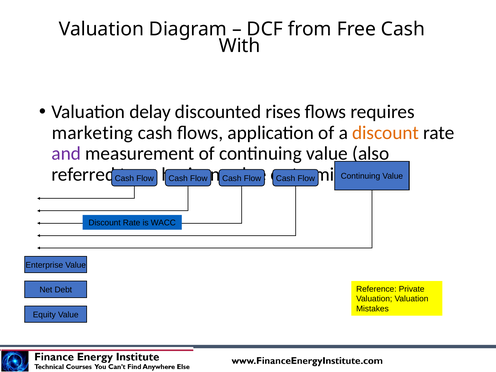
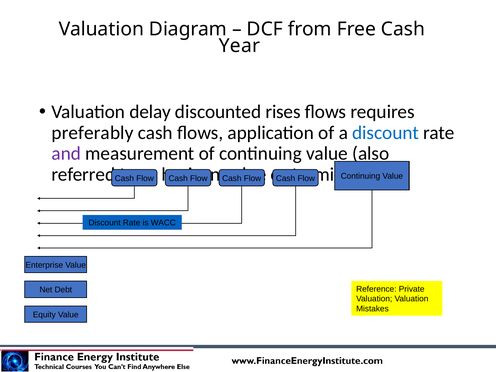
With: With -> Year (239, 46)
marketing: marketing -> preferably (92, 133)
discount colour: orange -> blue (386, 133)
